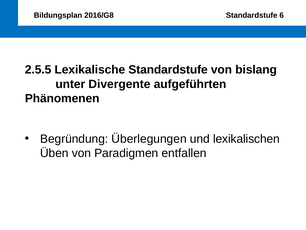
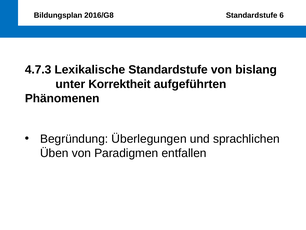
2.5.5: 2.5.5 -> 4.7.3 (38, 70)
Divergente: Divergente -> Korrektheit (120, 84)
lexikalischen: lexikalischen -> sprachlichen (246, 139)
